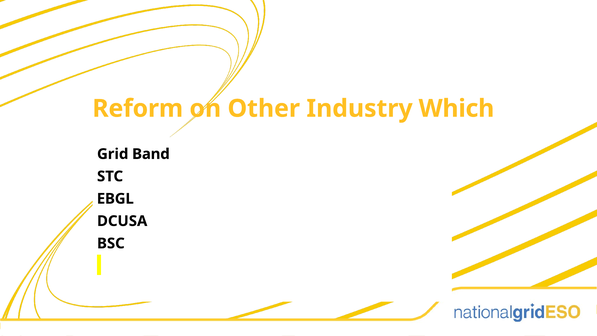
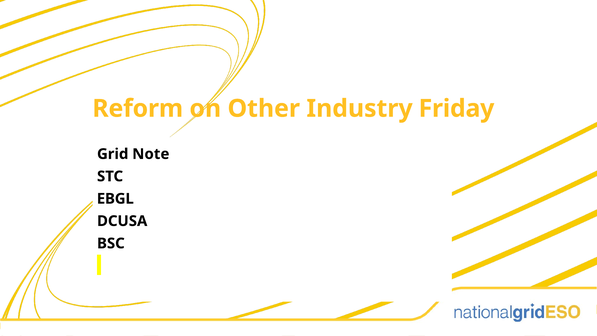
Which: Which -> Friday (456, 108)
Band: Band -> Note (151, 154)
